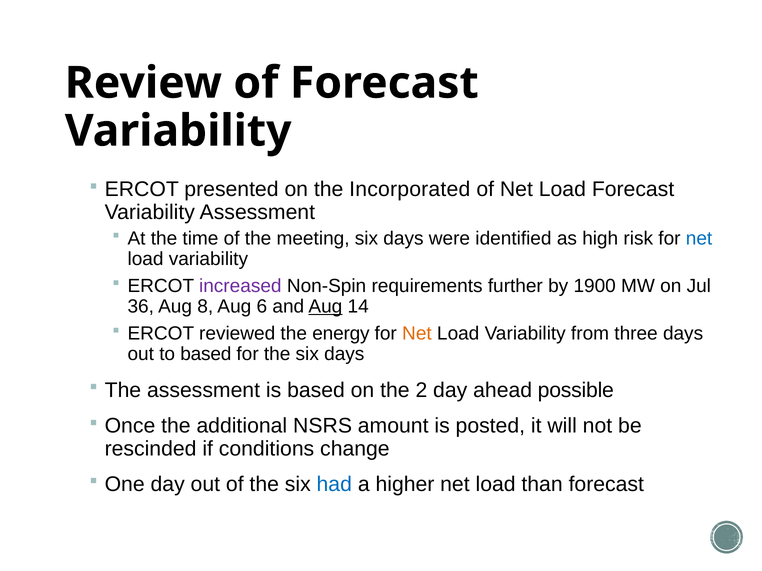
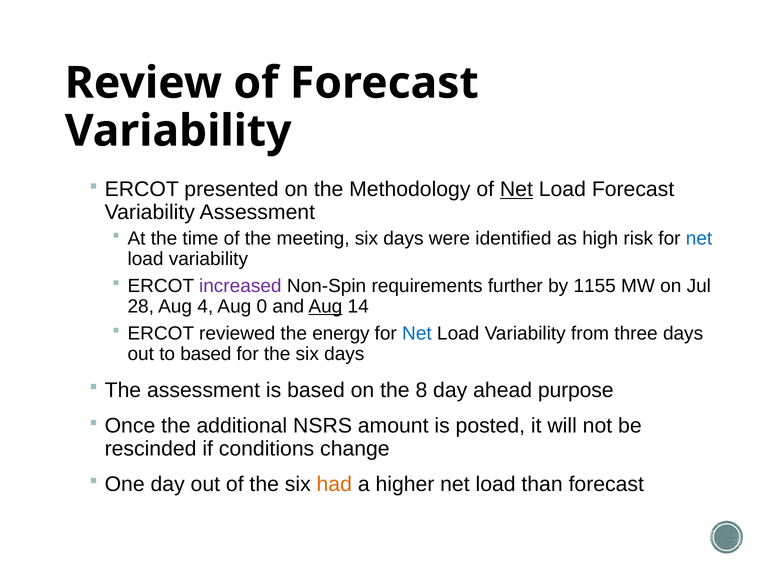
Incorporated: Incorporated -> Methodology (410, 190)
Net underline: none -> present (516, 190)
1900: 1900 -> 1155 (595, 286)
36: 36 -> 28 (141, 307)
8: 8 -> 4 (205, 307)
6: 6 -> 0 (262, 307)
Net colour: orange -> blue (417, 334)
2: 2 -> 8 (421, 391)
possible: possible -> purpose (576, 391)
had colour: blue -> orange (334, 485)
